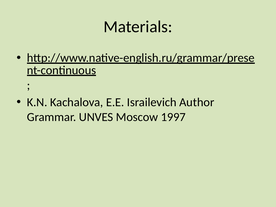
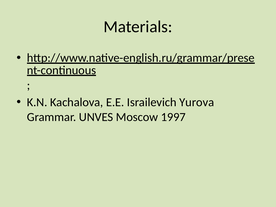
Author: Author -> Yurova (197, 102)
